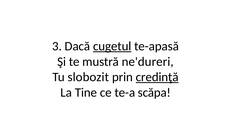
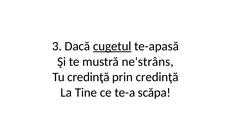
ne'dureri: ne'dureri -> ne'strâns (148, 62)
Tu slobozit: slobozit -> credinţă (88, 77)
credinţă underline: present -> none (157, 77)
